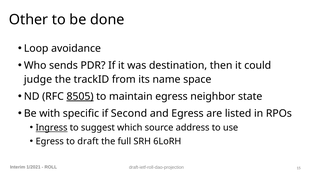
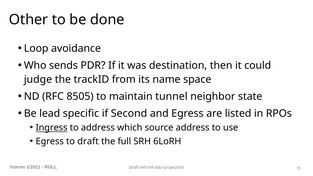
8505 underline: present -> none (80, 96)
maintain egress: egress -> tunnel (171, 96)
with: with -> lead (50, 113)
to suggest: suggest -> address (98, 128)
